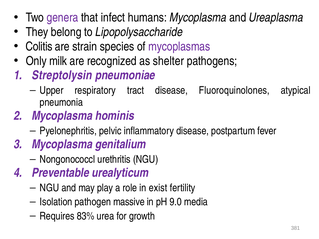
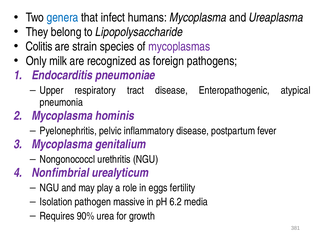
genera colour: purple -> blue (62, 18)
shelter: shelter -> foreign (168, 61)
Streptolysin: Streptolysin -> Endocarditis (62, 75)
Fluoroquinolones: Fluoroquinolones -> Enteropathogenic (234, 90)
Preventable: Preventable -> Nonfimbrial (60, 173)
exist: exist -> eggs (158, 188)
9.0: 9.0 -> 6.2 (176, 202)
83%: 83% -> 90% (86, 216)
